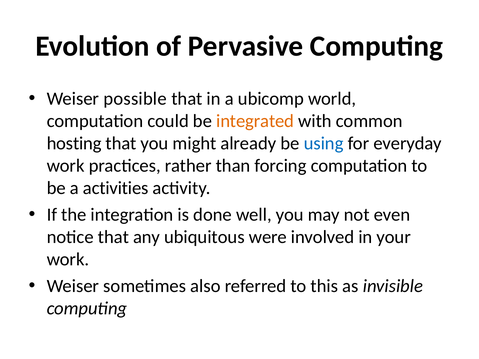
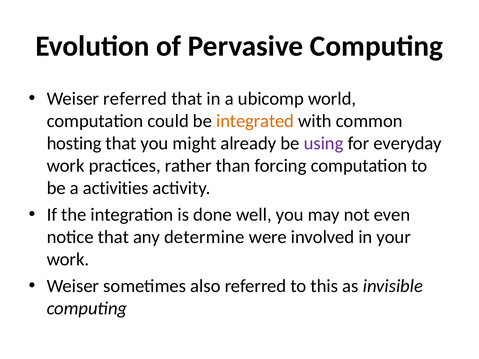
Weiser possible: possible -> referred (135, 99)
using colour: blue -> purple (324, 143)
ubiquitous: ubiquitous -> determine (204, 237)
